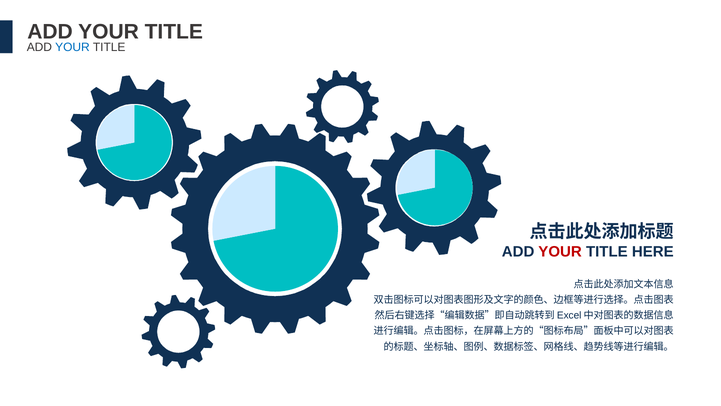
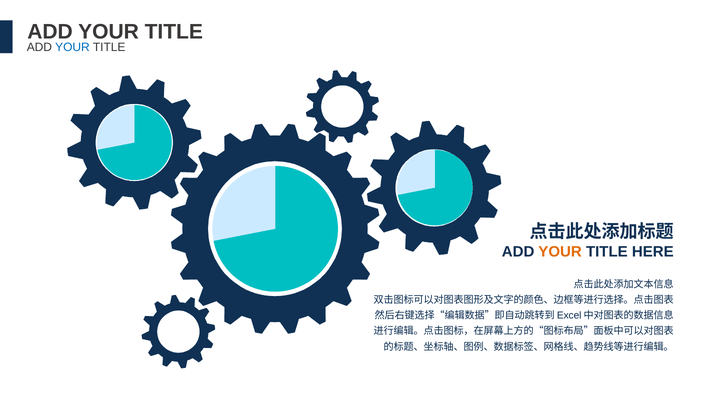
YOUR colour: red -> orange (560, 251)
